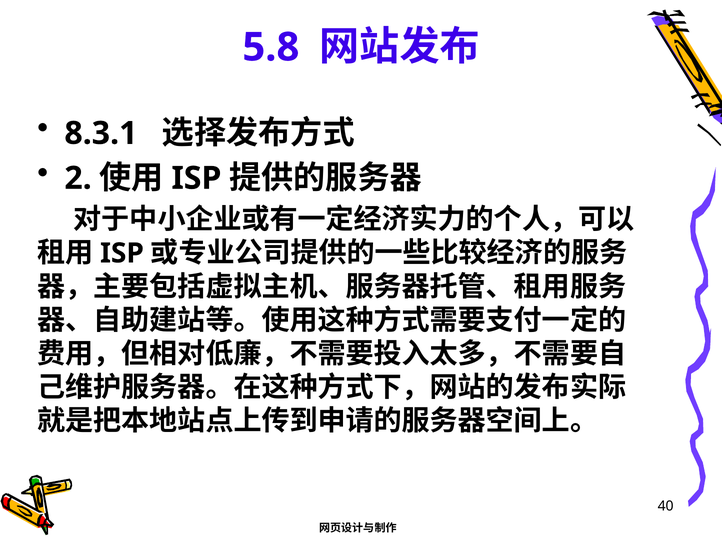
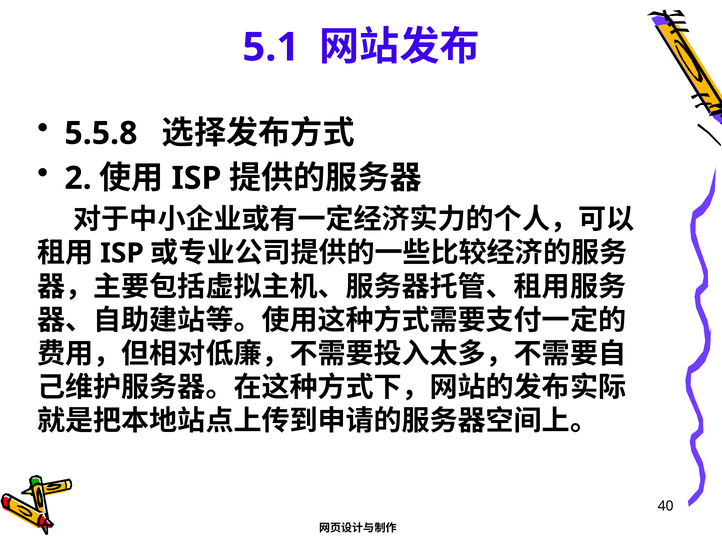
5.8: 5.8 -> 5.1 (271, 47)
8.3.1: 8.3.1 -> 5.5.8 (101, 133)
